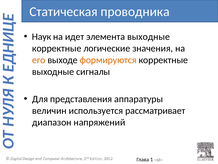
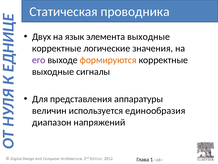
Наук: Наук -> Двух (42, 37)
идет: идет -> язык (75, 37)
его colour: orange -> purple (39, 60)
рассматривает: рассматривает -> единообразия (155, 110)
